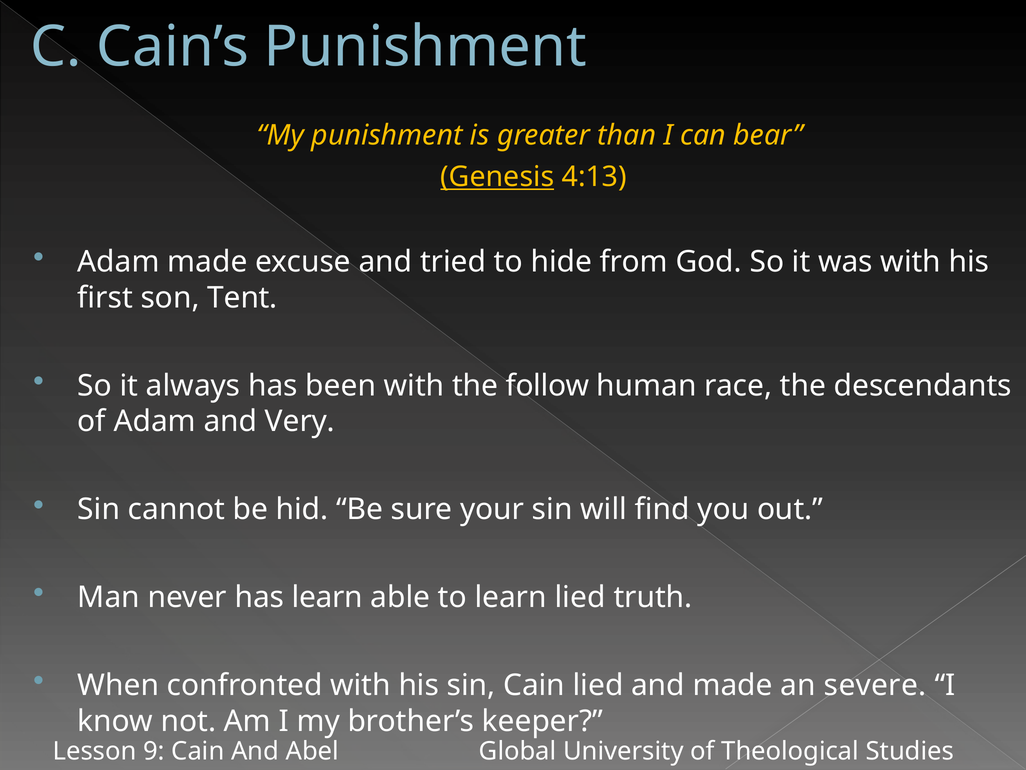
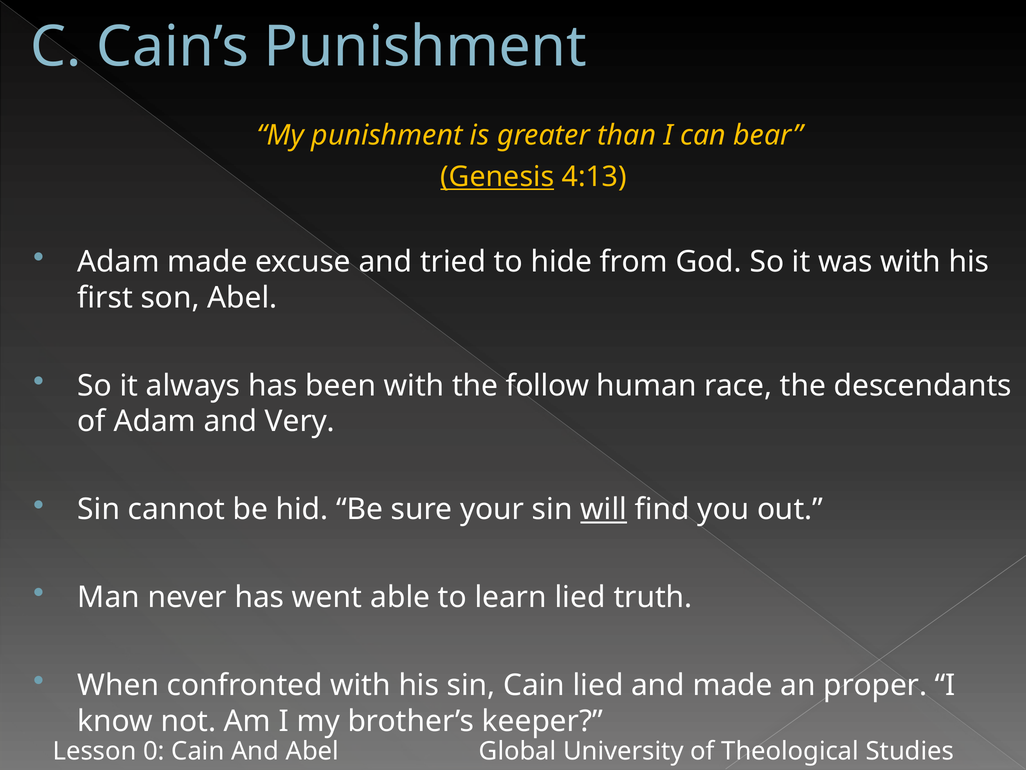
son Tent: Tent -> Abel (242, 298)
will underline: none -> present (604, 509)
has learn: learn -> went (327, 597)
severe: severe -> proper (875, 685)
9: 9 -> 0 (154, 751)
